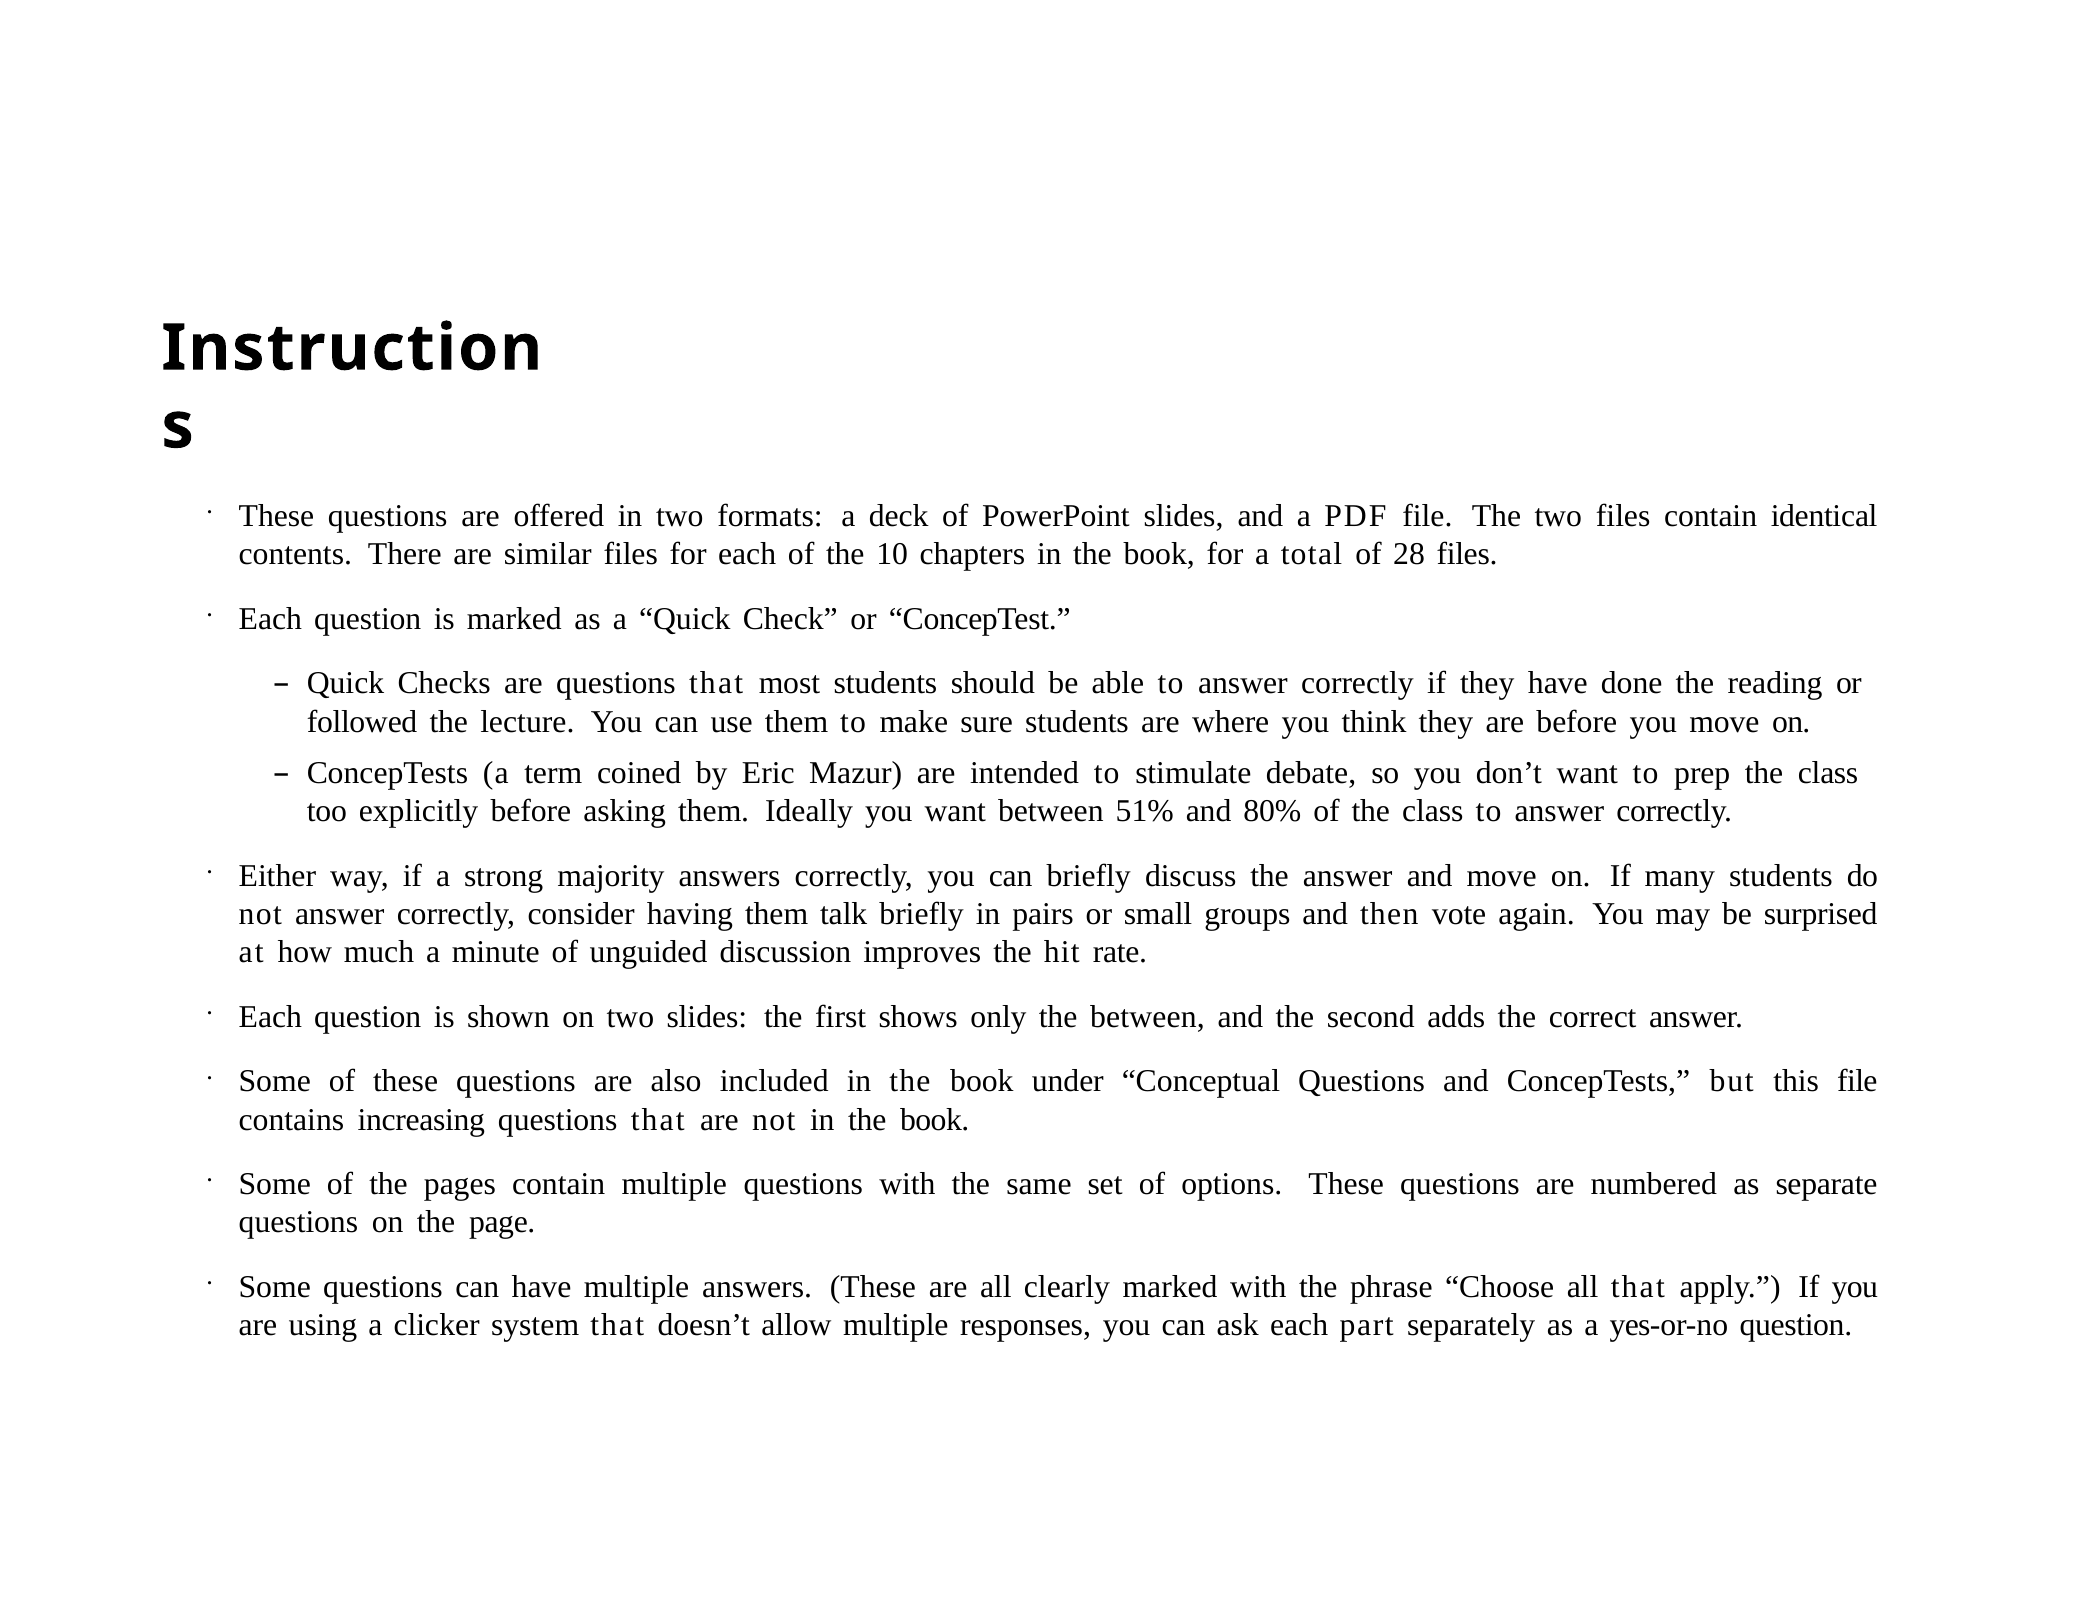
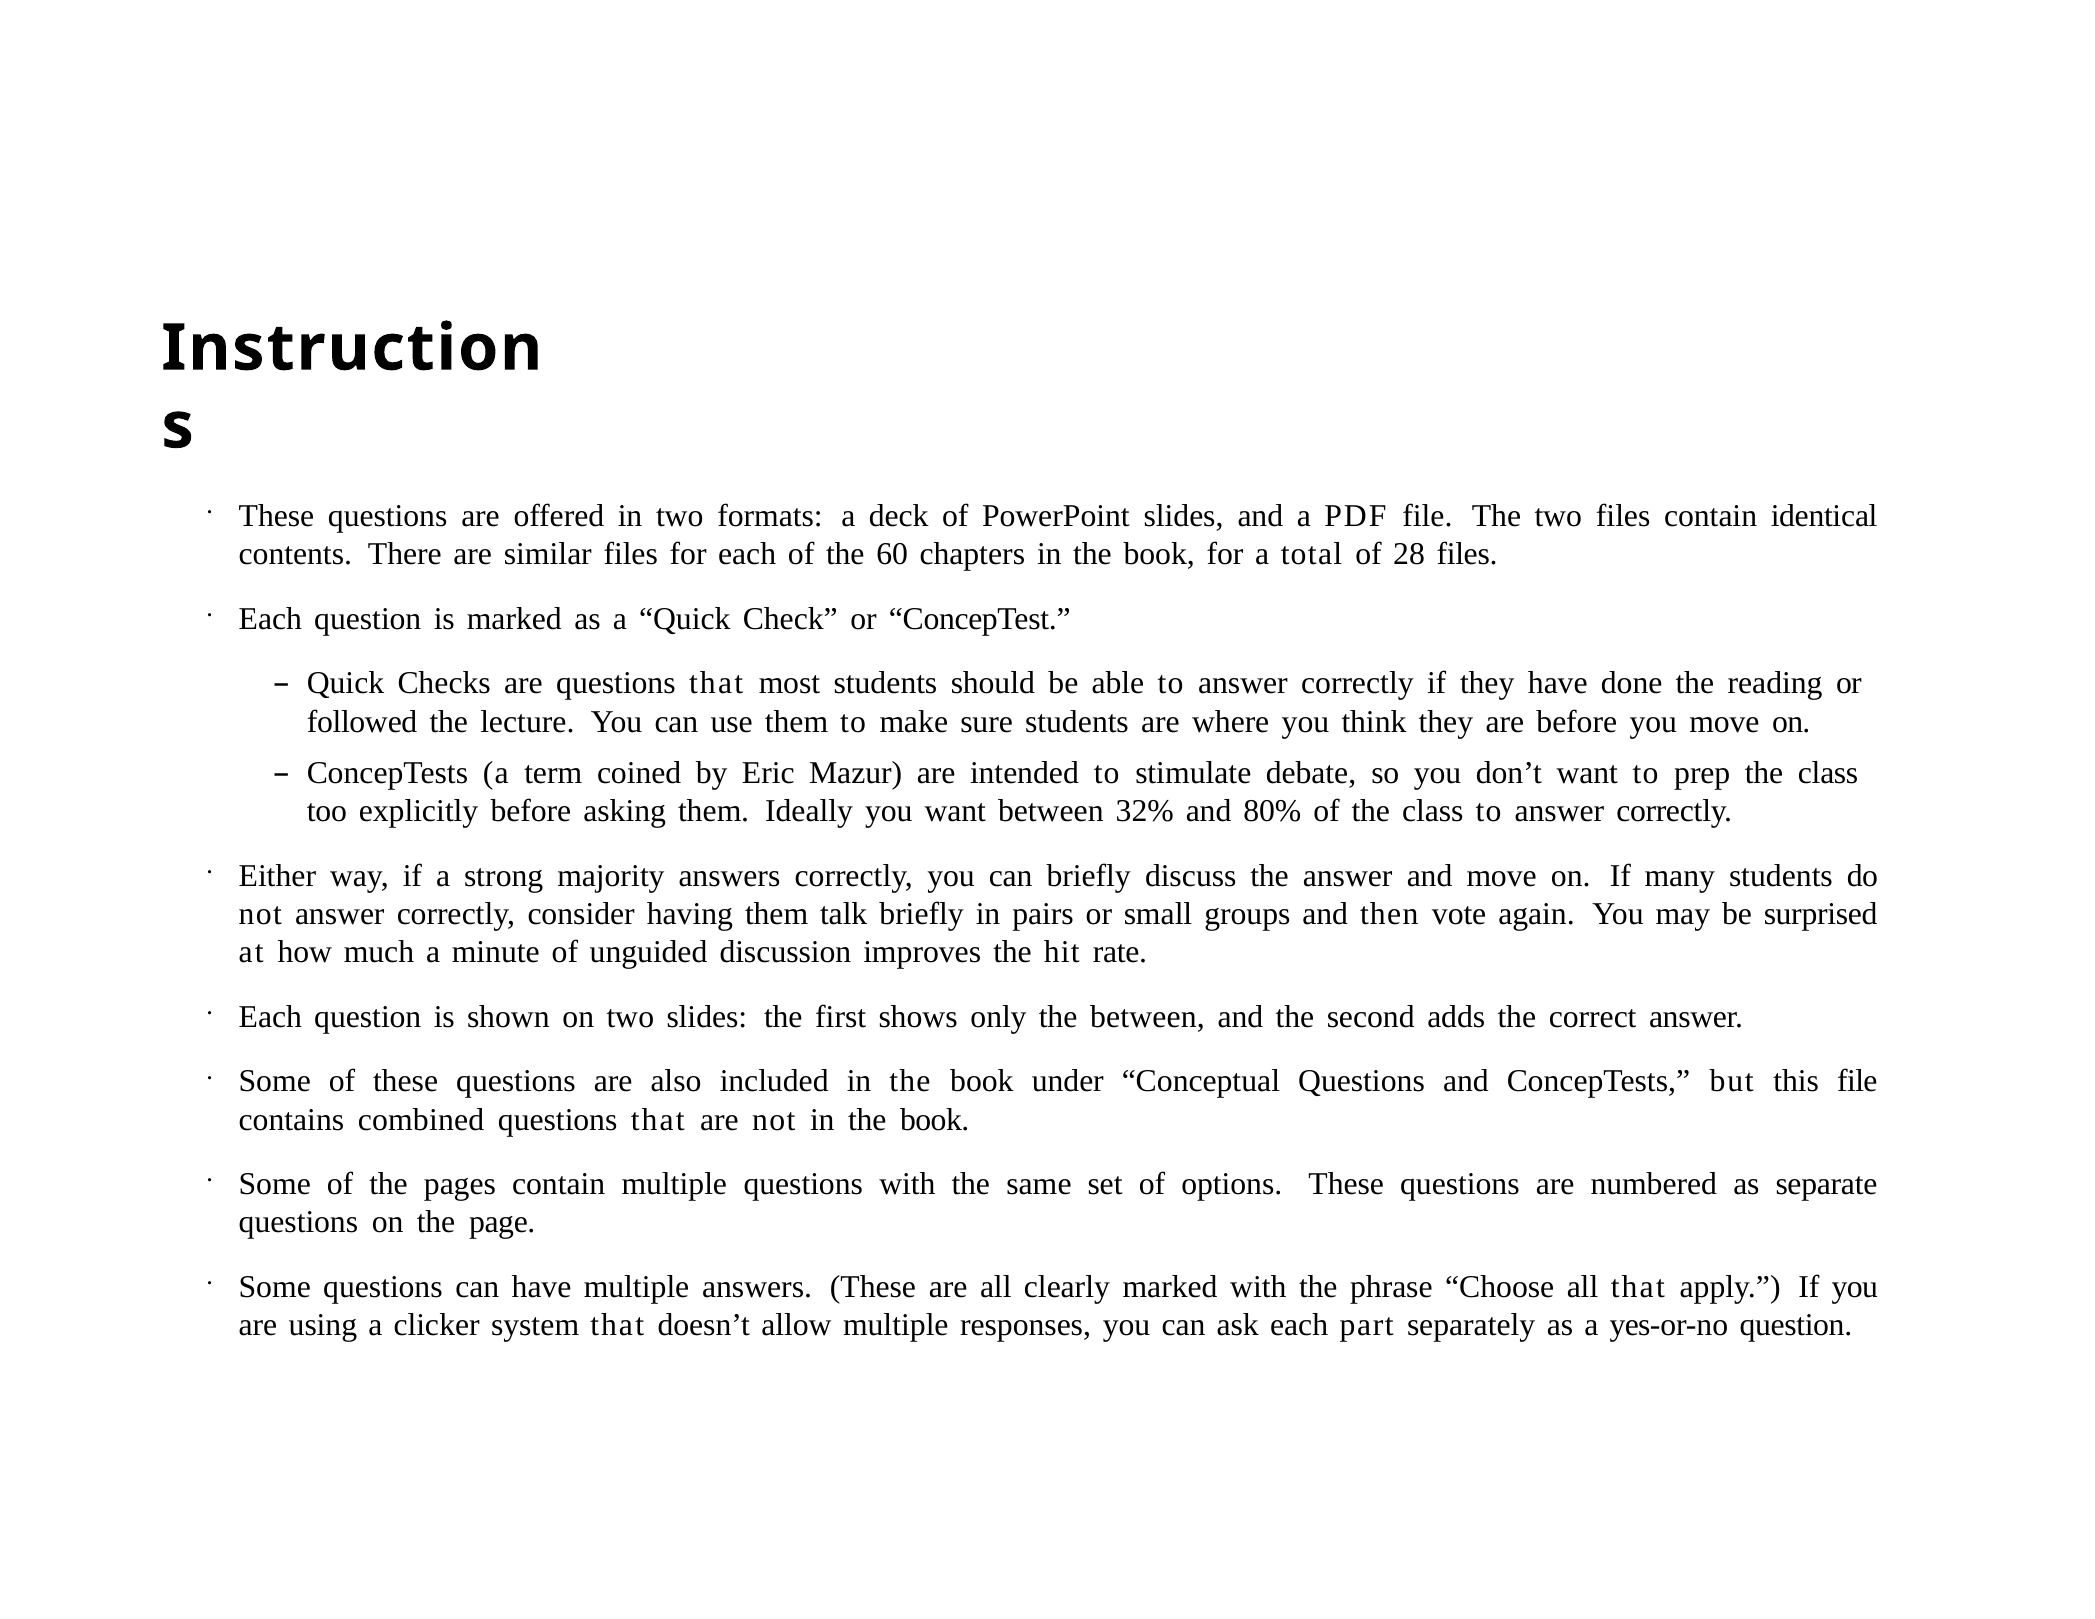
10: 10 -> 60 (892, 554)
51%: 51% -> 32% (1145, 811)
increasing: increasing -> combined (421, 1120)
